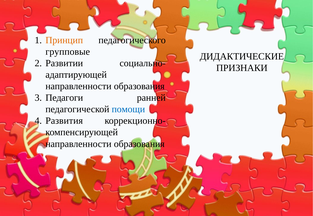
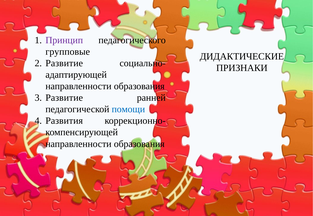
Принцип colour: orange -> purple (64, 40)
Развитии: Развитии -> Развитие (64, 63)
Педагоги: Педагоги -> Развитие (64, 98)
